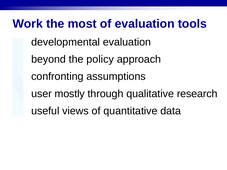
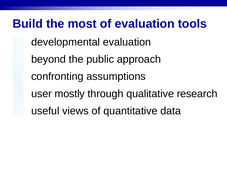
Work: Work -> Build (28, 24)
policy: policy -> public (100, 59)
